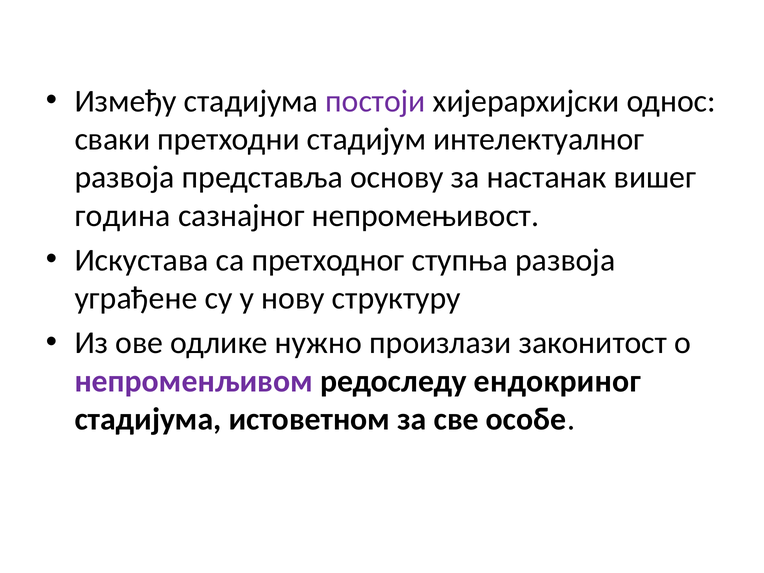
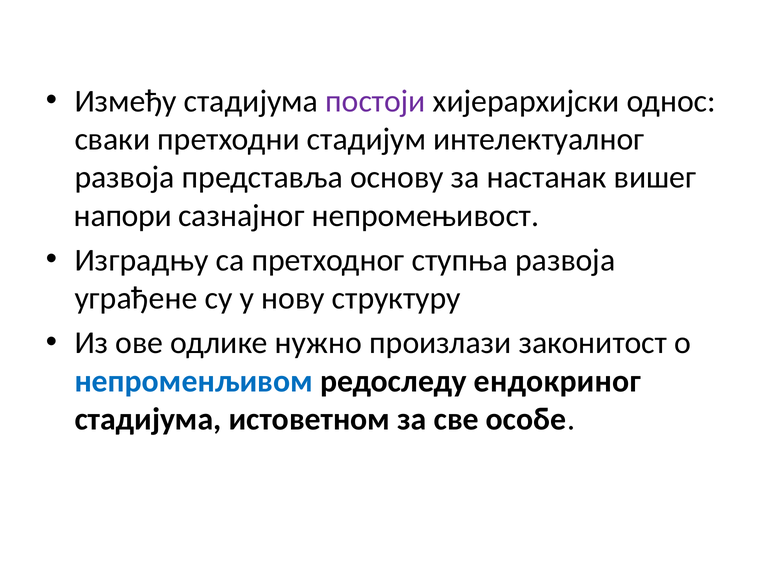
година: година -> напори (123, 216)
Искустава: Искустава -> Изградњу (141, 260)
непроменљивом colour: purple -> blue (194, 381)
